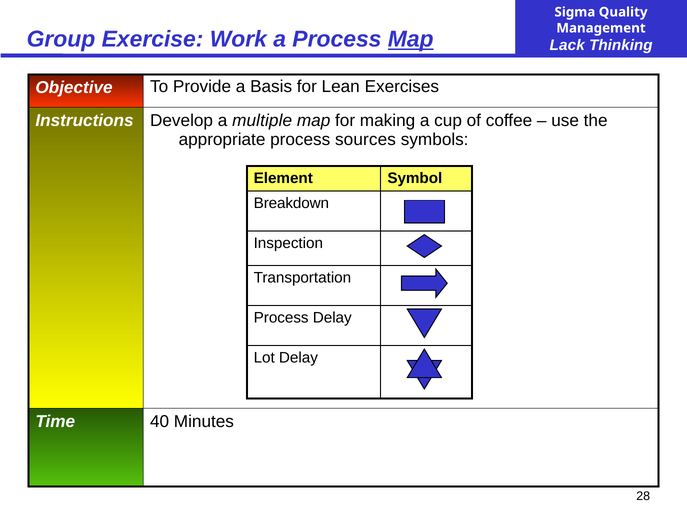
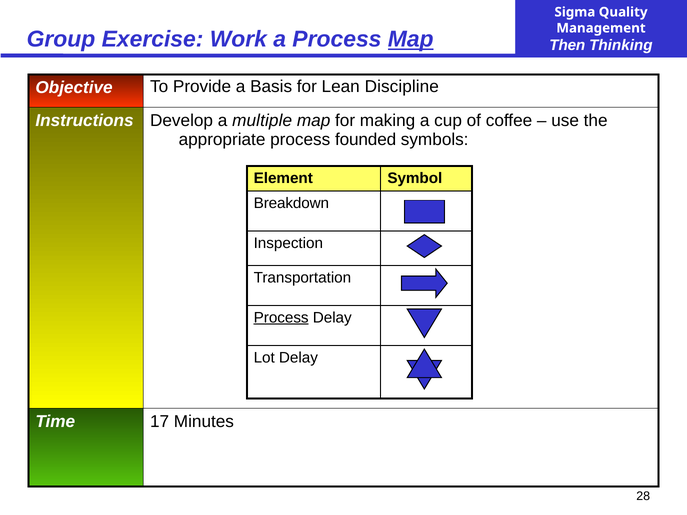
Lack: Lack -> Then (567, 45)
Exercises: Exercises -> Discipline (402, 87)
sources: sources -> founded (366, 140)
Process underline: none -> present (281, 318)
40: 40 -> 17 (160, 422)
